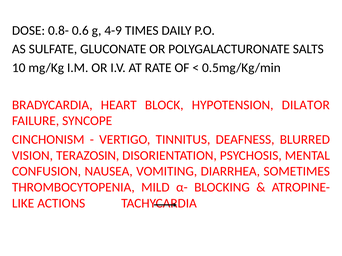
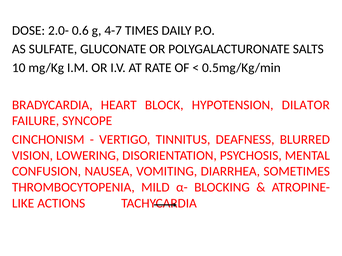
0.8-: 0.8- -> 2.0- (58, 31)
4-9: 4-9 -> 4-7 (113, 31)
TERAZOSIN: TERAZOSIN -> LOWERING (88, 156)
